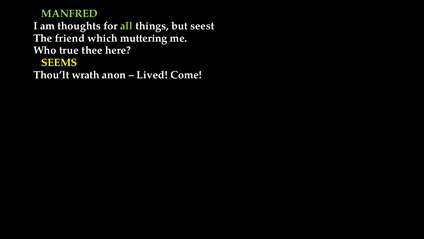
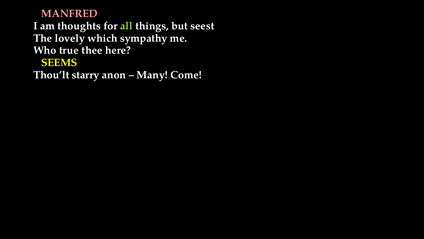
MANFRED colour: light green -> pink (70, 14)
friend: friend -> lovely (70, 38)
muttering: muttering -> sympathy (144, 38)
wrath: wrath -> starry (86, 75)
Lived: Lived -> Many (152, 75)
